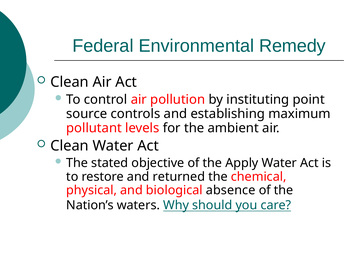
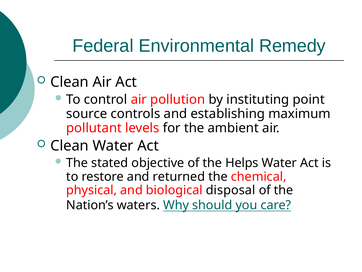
Apply: Apply -> Helps (242, 163)
absence: absence -> disposal (231, 190)
